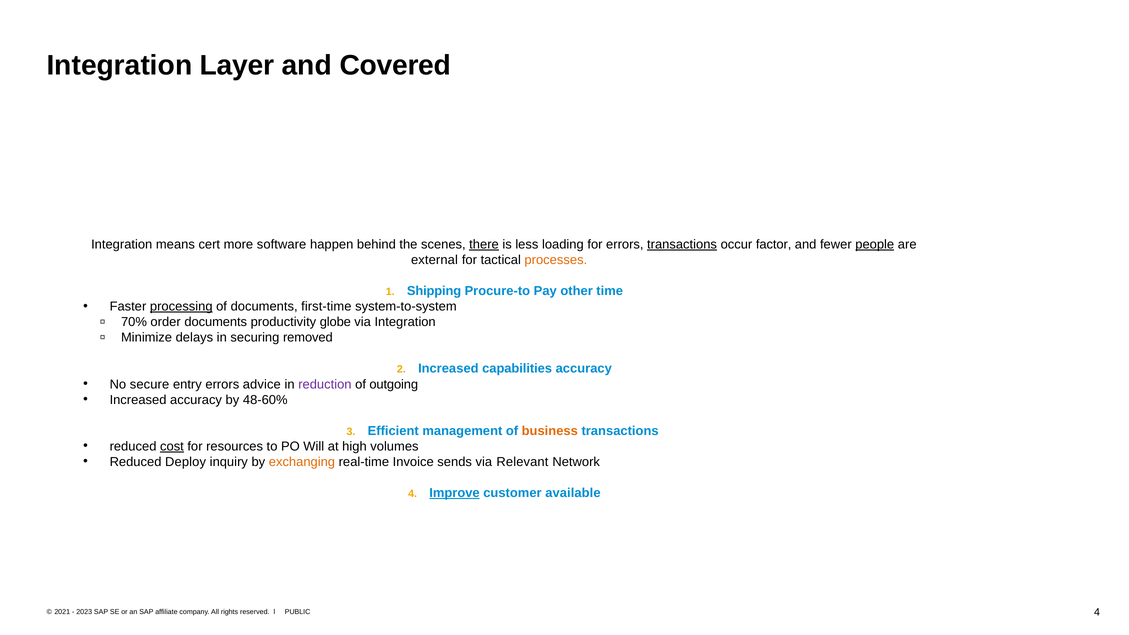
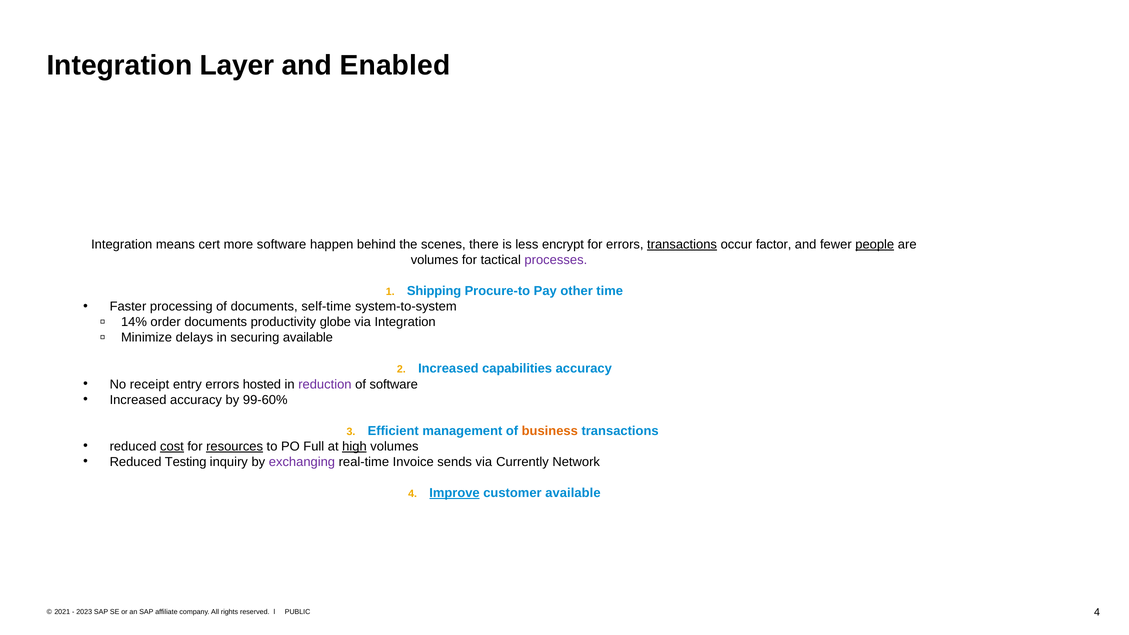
Covered: Covered -> Enabled (395, 66)
there underline: present -> none (484, 244)
loading: loading -> encrypt (563, 244)
external: external -> volumes (435, 260)
processes colour: orange -> purple (556, 260)
processing underline: present -> none (181, 307)
first-time: first-time -> self-time (326, 307)
70%: 70% -> 14% (134, 322)
securing removed: removed -> available (308, 338)
secure: secure -> receipt (150, 384)
advice: advice -> hosted (262, 384)
of outgoing: outgoing -> software (394, 384)
48-60%: 48-60% -> 99-60% (265, 400)
resources underline: none -> present (235, 446)
Will: Will -> Full (314, 446)
high underline: none -> present (354, 446)
Deploy: Deploy -> Testing (186, 462)
exchanging colour: orange -> purple (302, 462)
Relevant: Relevant -> Currently (522, 462)
